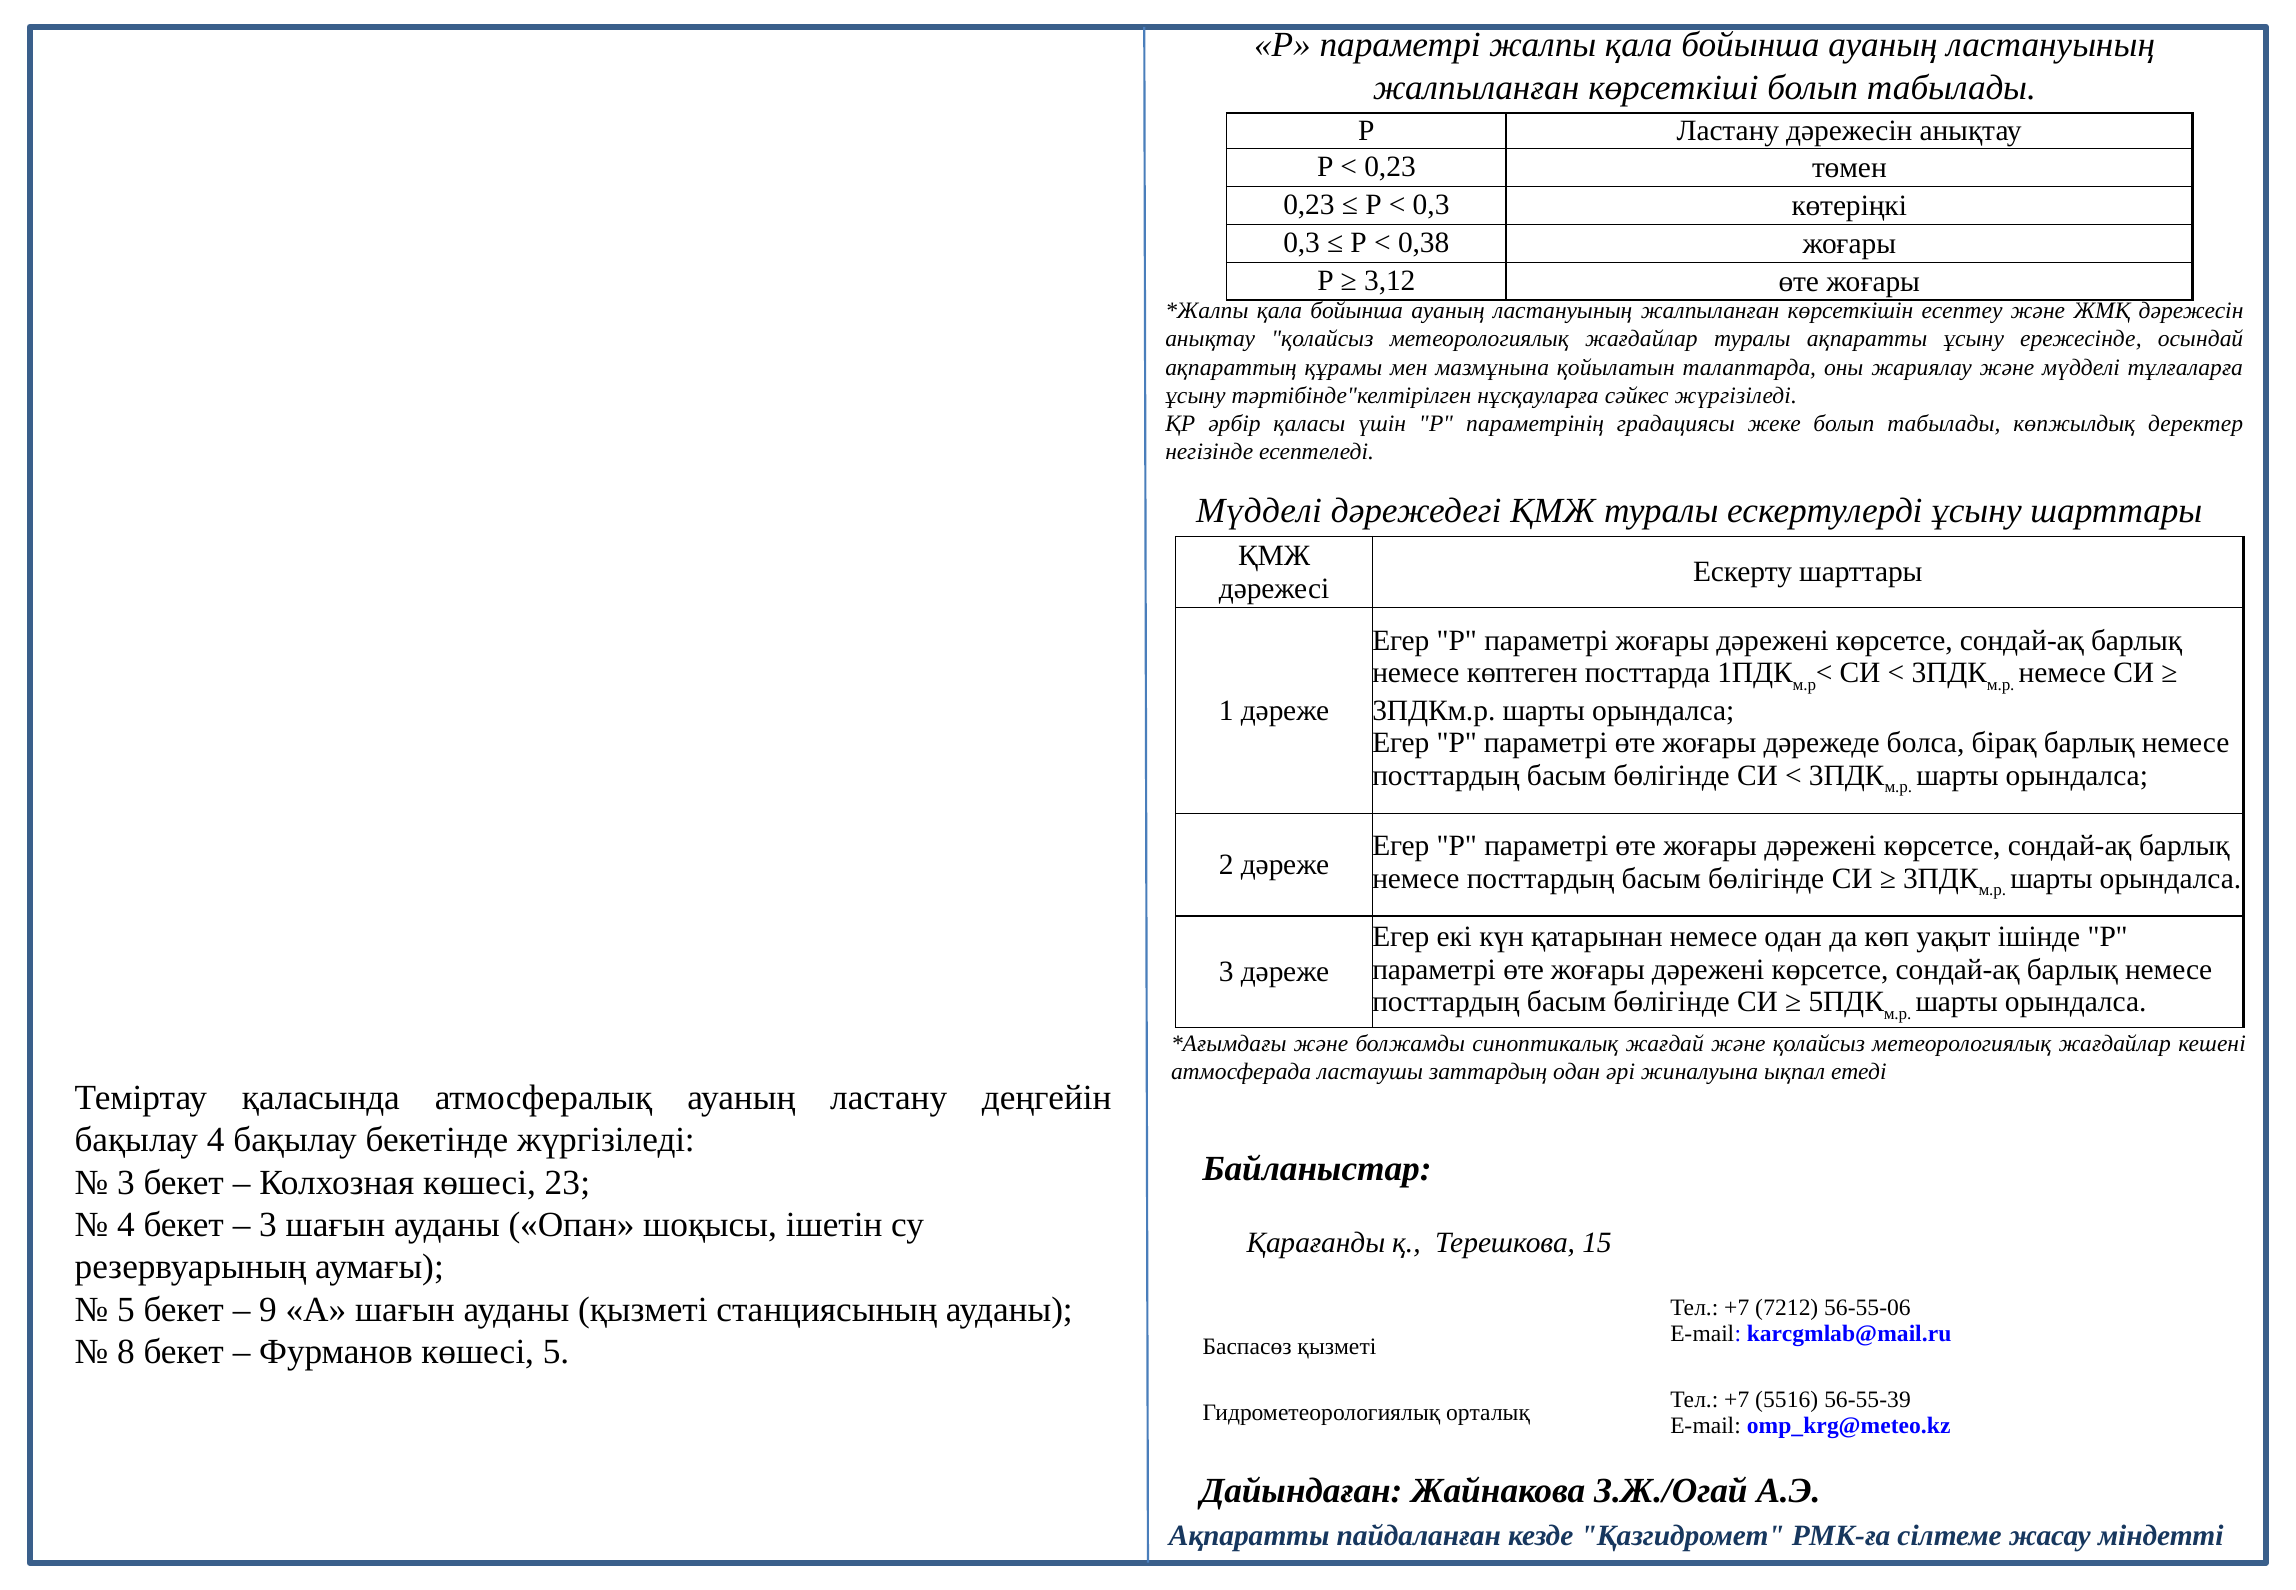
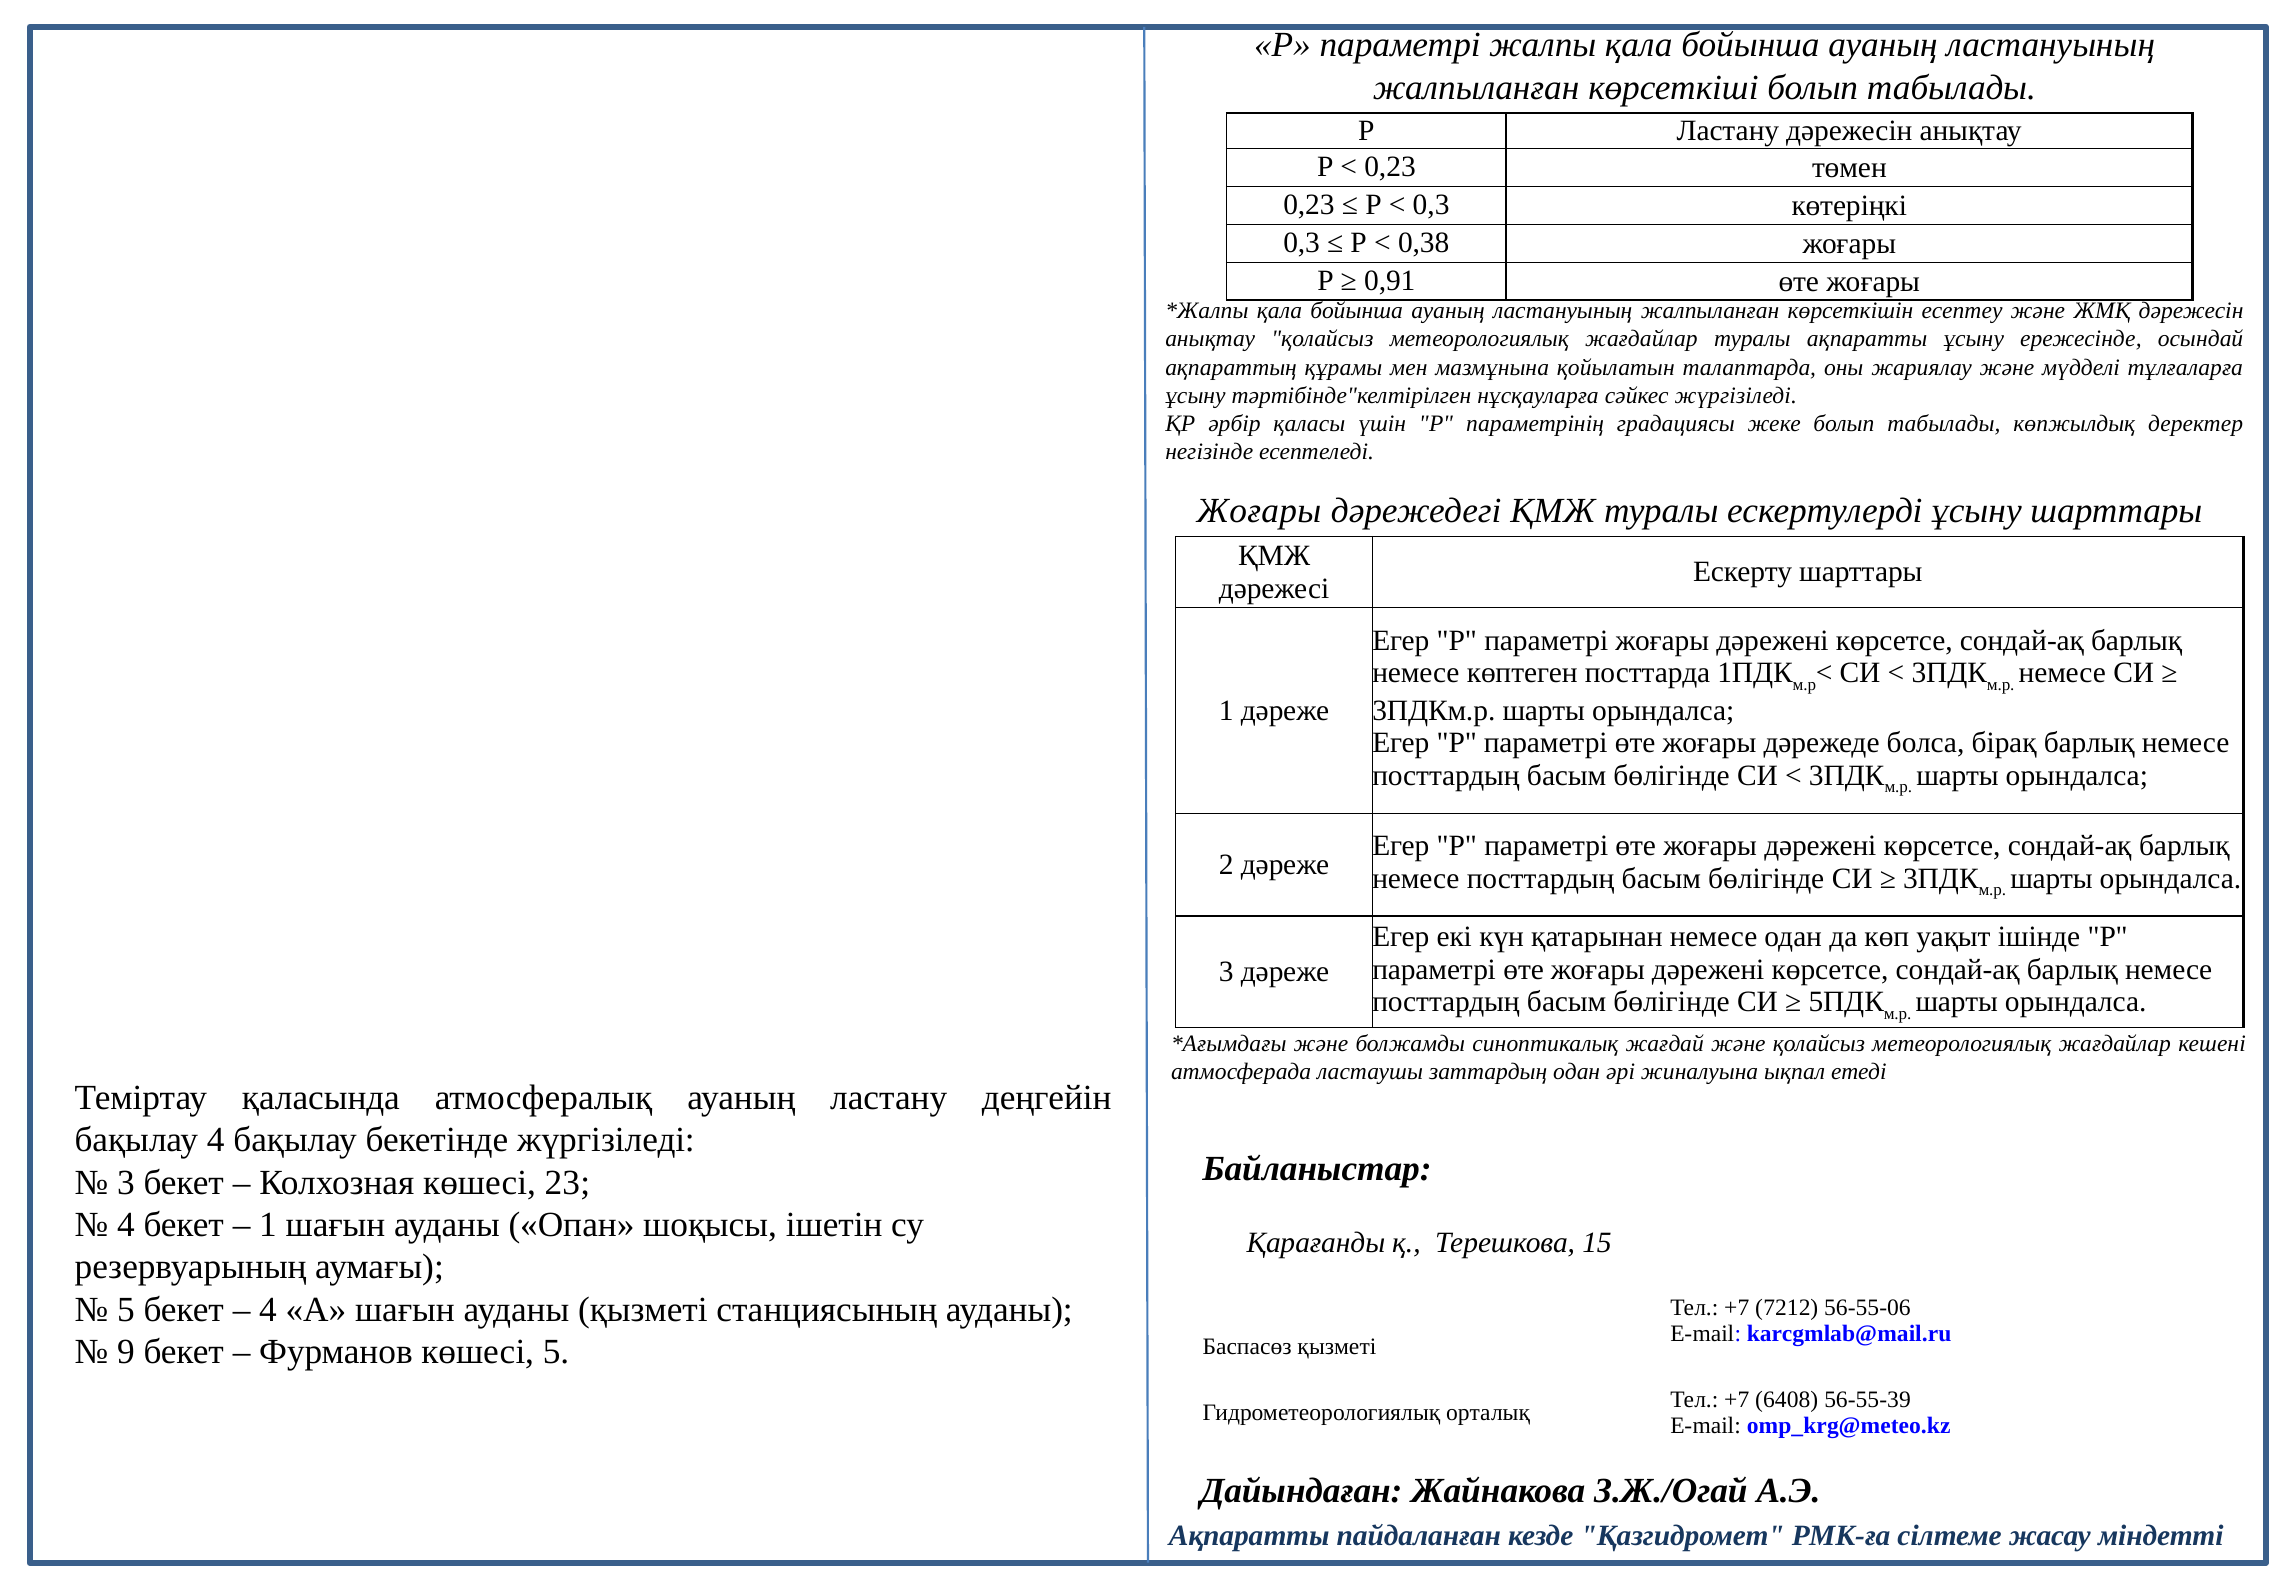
3,12: 3,12 -> 0,91 (1390, 281)
Мүдделі: Мүдделі -> Жоғары (1259, 510)
3: 3 -> 1 (268, 1224)
9: 9 -> 4 (268, 1309)
8: 8 -> 9 (126, 1352)
5516: 5516 -> 6408 (1787, 1399)
